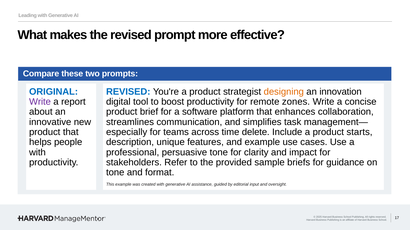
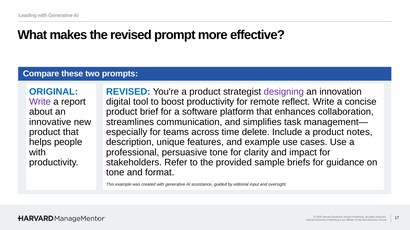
designing colour: orange -> purple (284, 92)
zones: zones -> reflect (296, 102)
starts: starts -> notes (360, 132)
